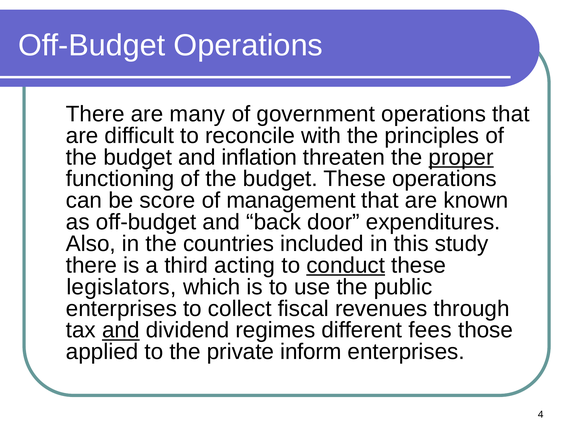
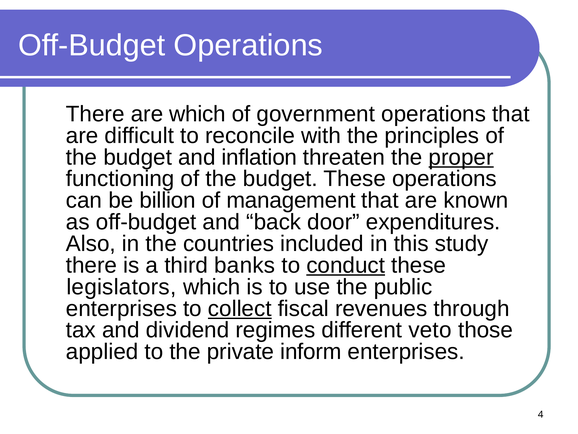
are many: many -> which (198, 114)
score: score -> billion (168, 200)
acting: acting -> banks (245, 265)
collect underline: none -> present (240, 308)
and underline: present -> none (121, 330)
fees: fees -> veto (430, 330)
